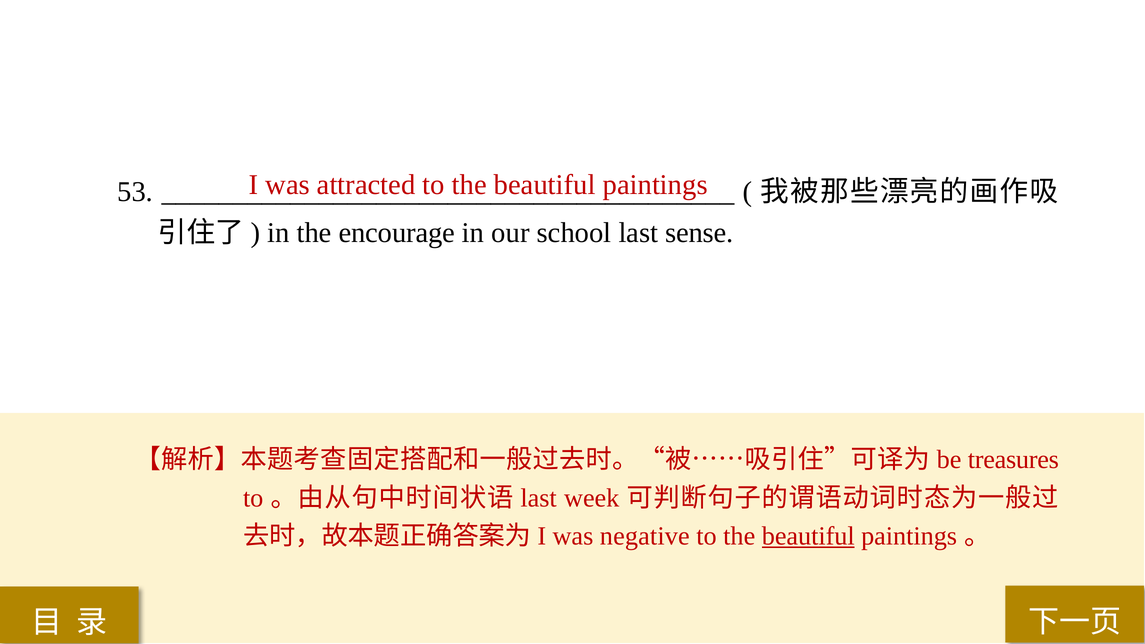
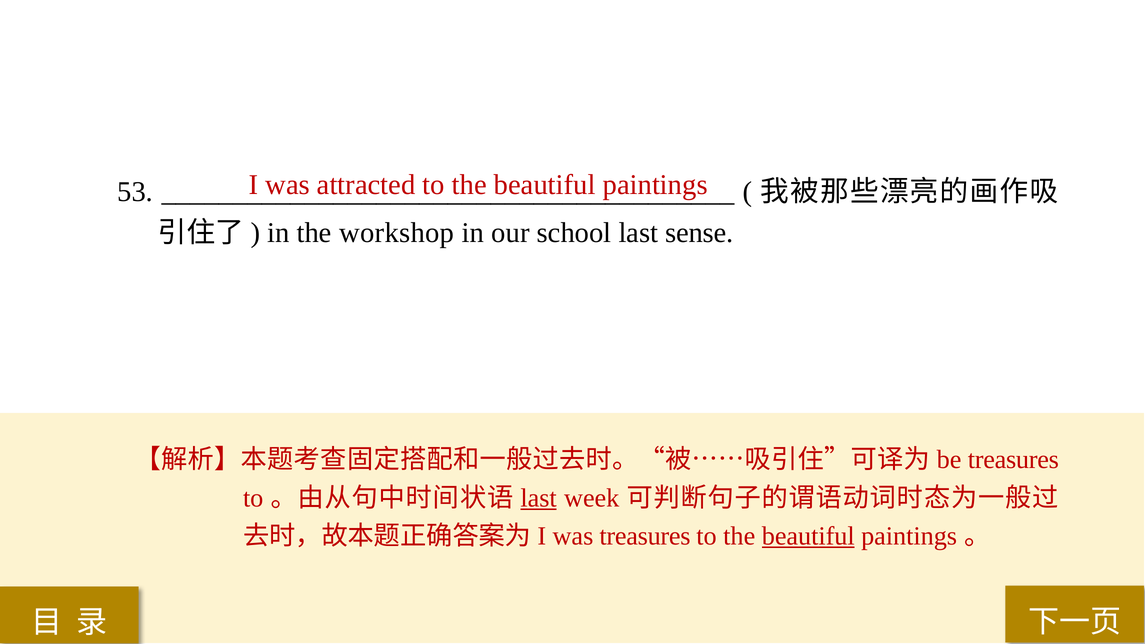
encourage: encourage -> workshop (397, 233)
last underline: none -> present (539, 498)
was negative: negative -> treasures (645, 536)
